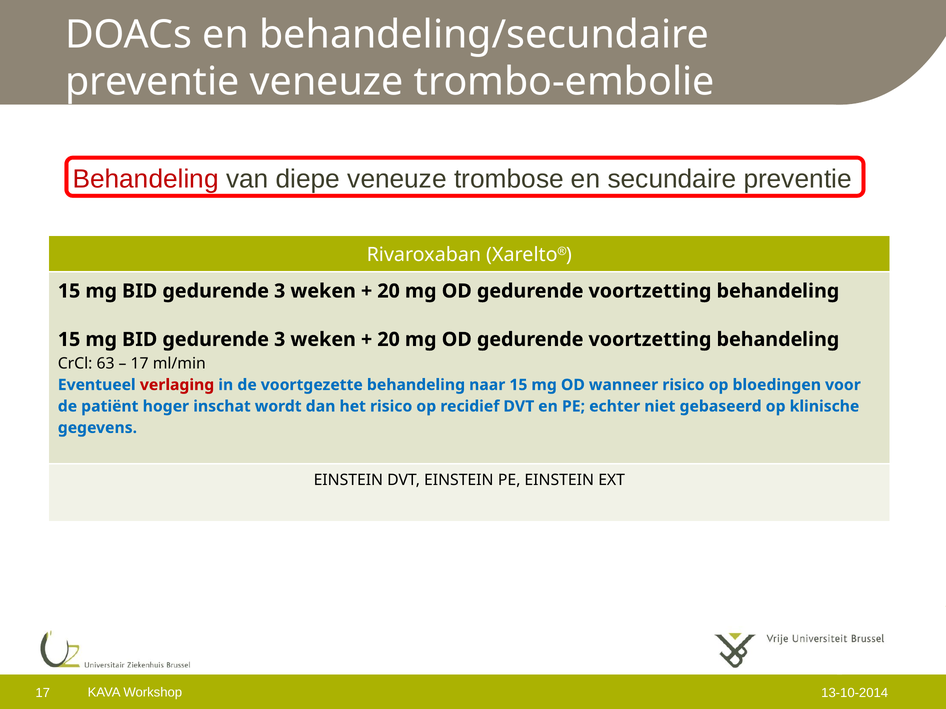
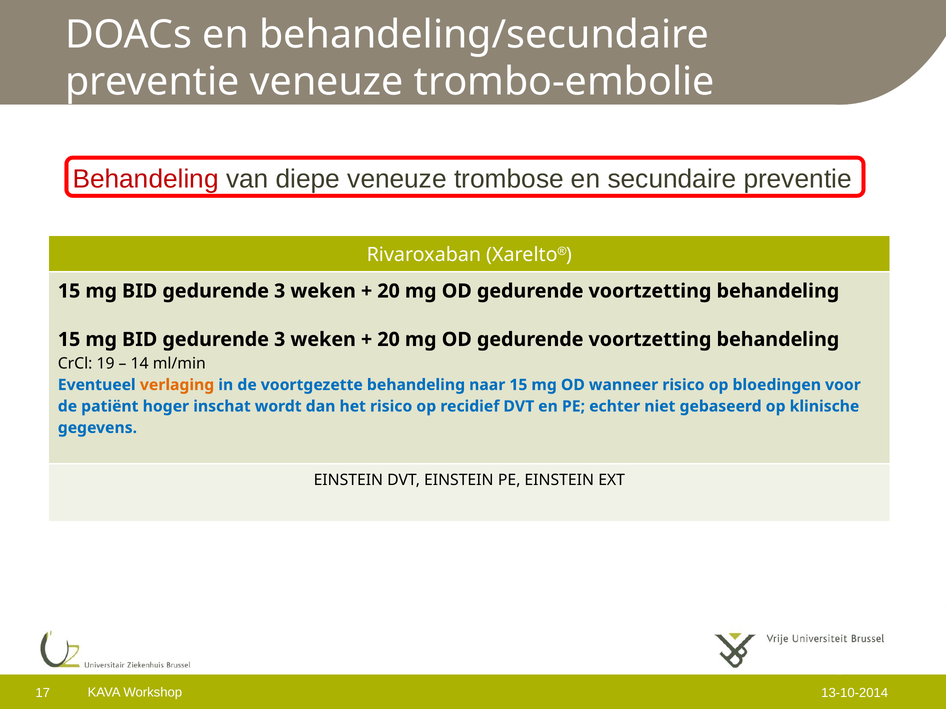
63: 63 -> 19 (106, 364)
17: 17 -> 14 (140, 364)
verlaging colour: red -> orange (177, 385)
